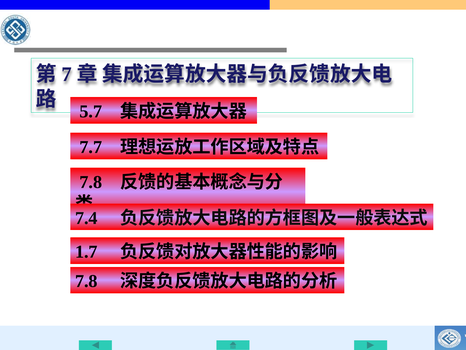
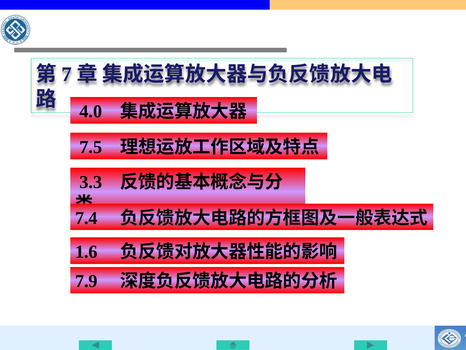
5.7: 5.7 -> 4.0 (91, 111)
7.7: 7.7 -> 7.5 (91, 147)
7.8: 7.8 -> 3.3 (91, 182)
1.7: 1.7 -> 1.6 (86, 252)
7.8: 7.8 -> 7.9 (86, 281)
